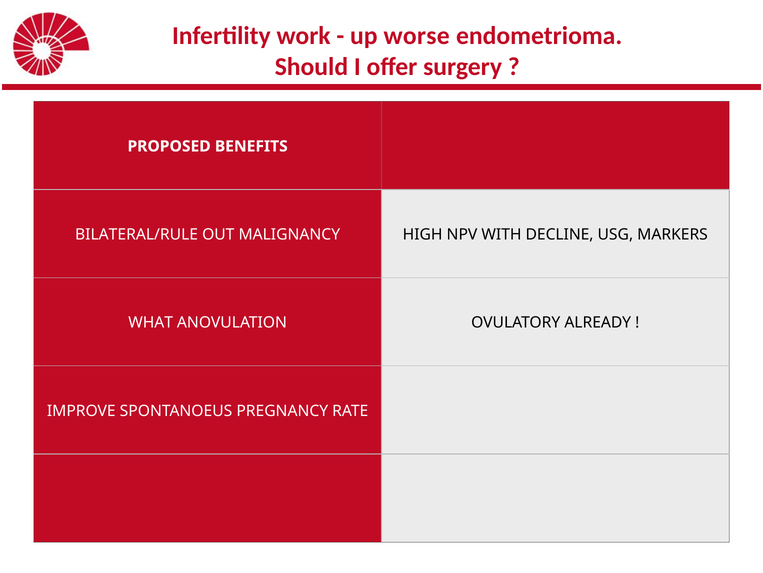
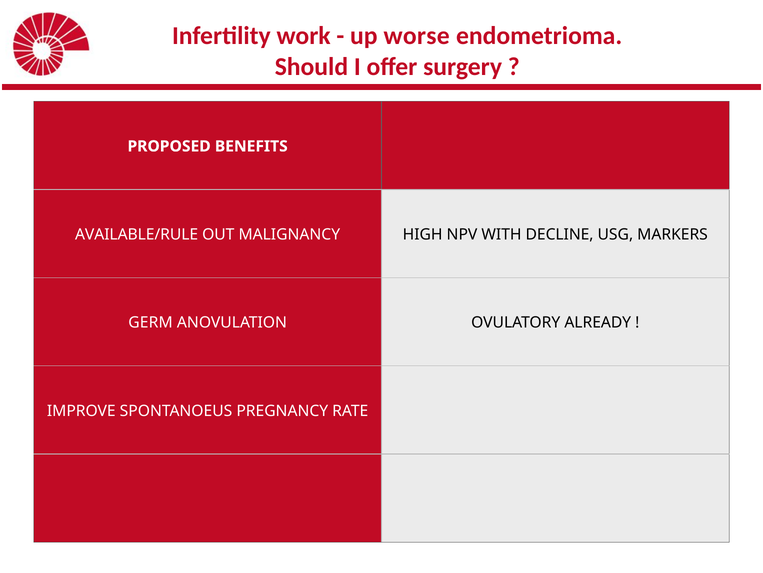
BILATERAL/RULE: BILATERAL/RULE -> AVAILABLE/RULE (137, 234)
WHAT: WHAT -> GERM (151, 322)
